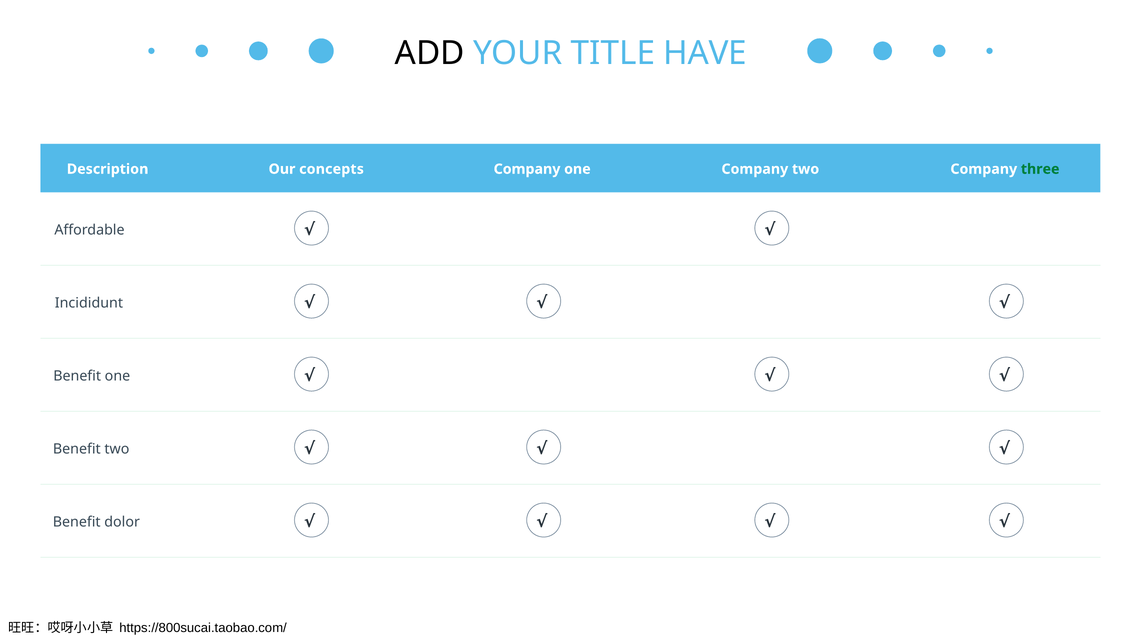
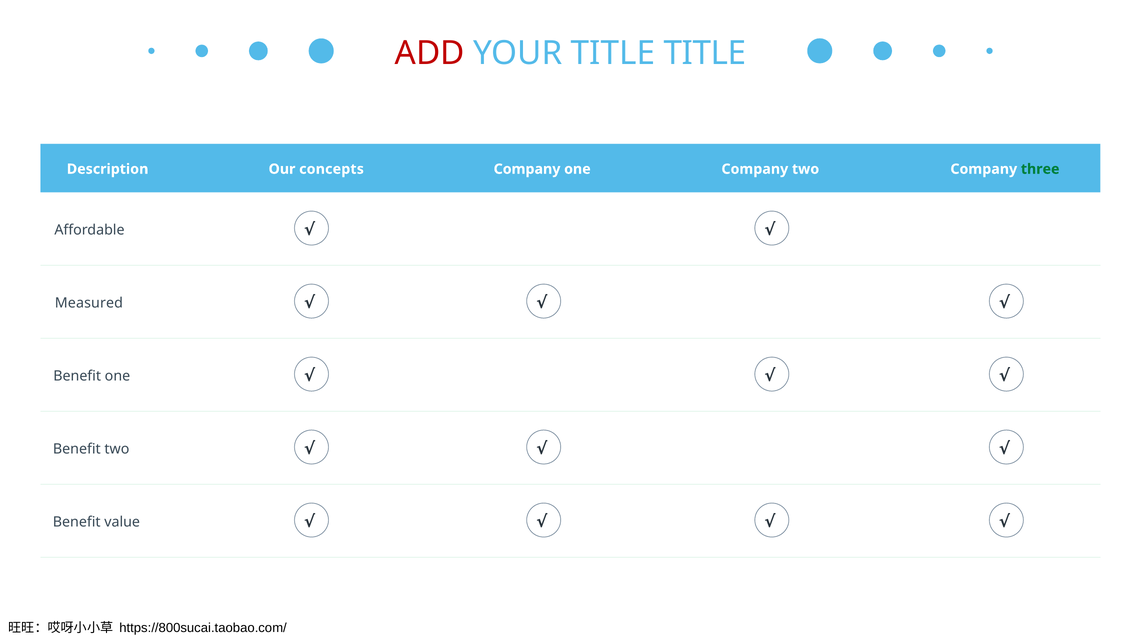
ADD colour: black -> red (430, 53)
TITLE HAVE: HAVE -> TITLE (705, 53)
Incididunt: Incididunt -> Measured (89, 303)
dolor: dolor -> value (122, 522)
